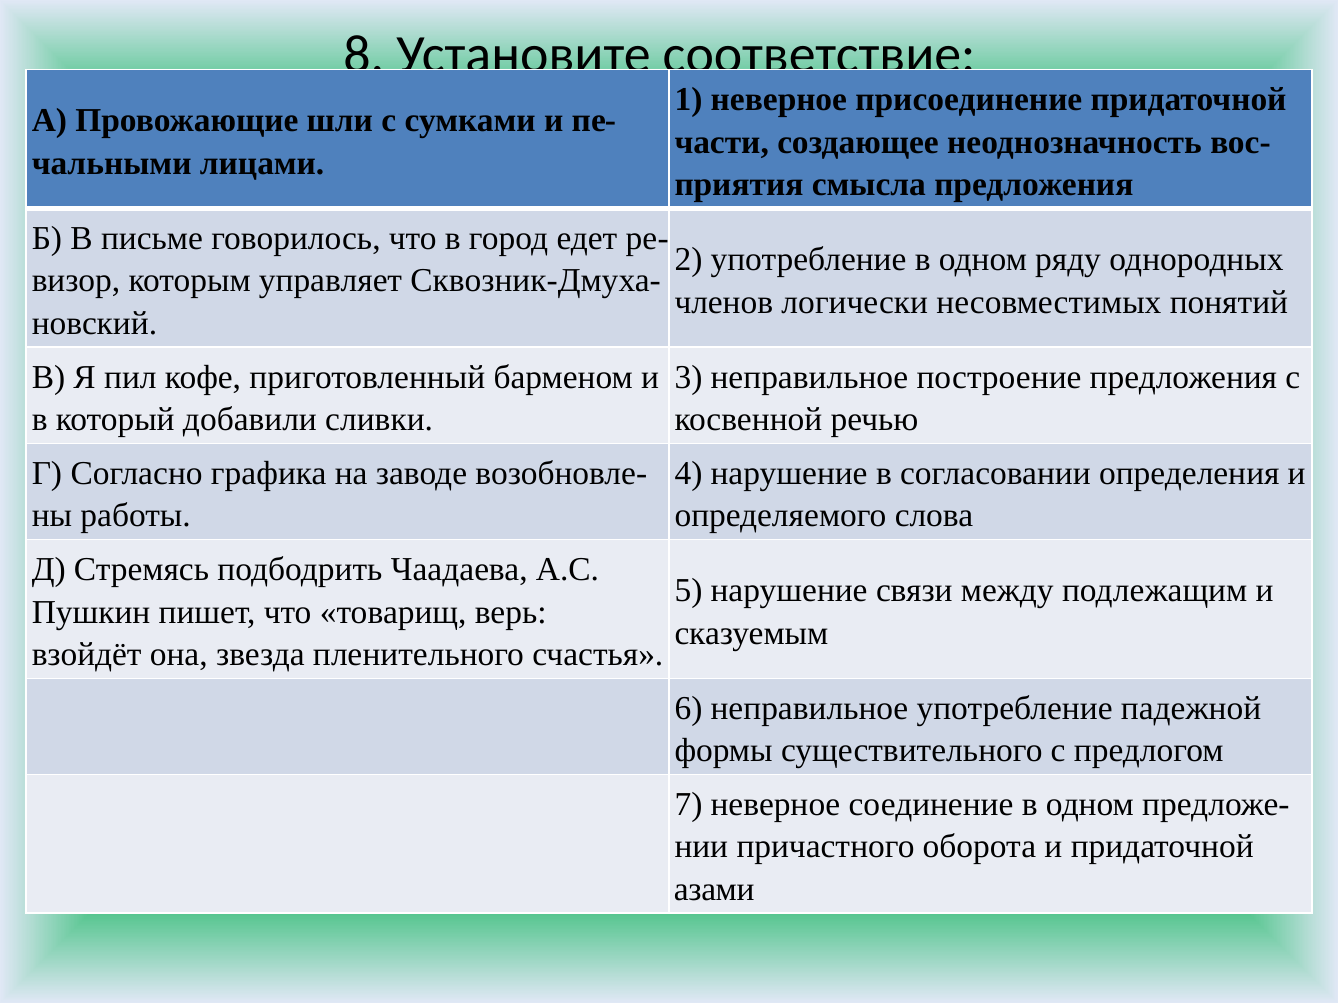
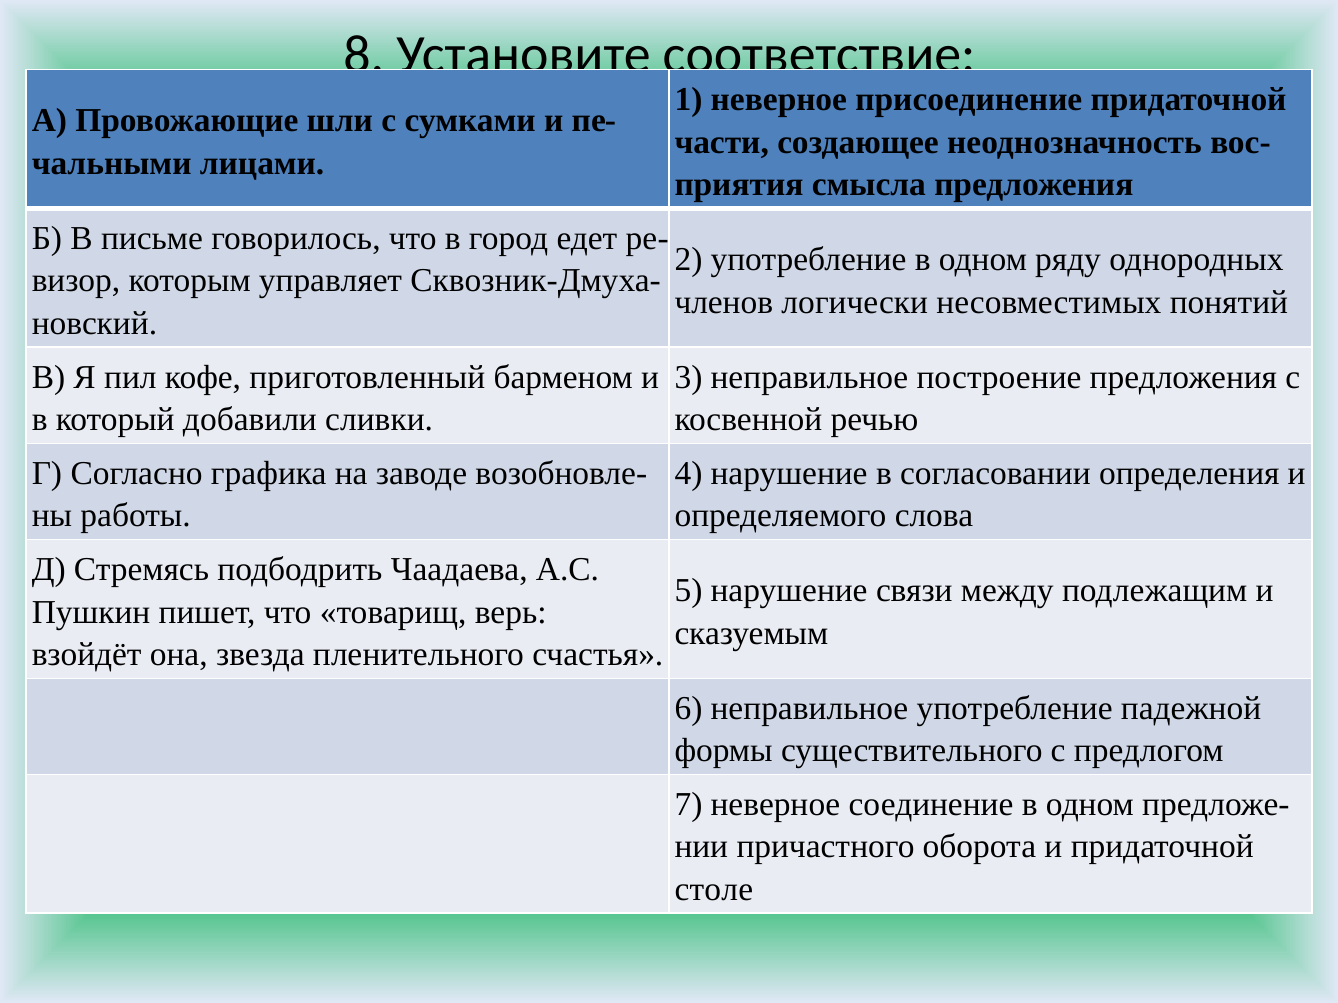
азами: азами -> столе (714, 890)
